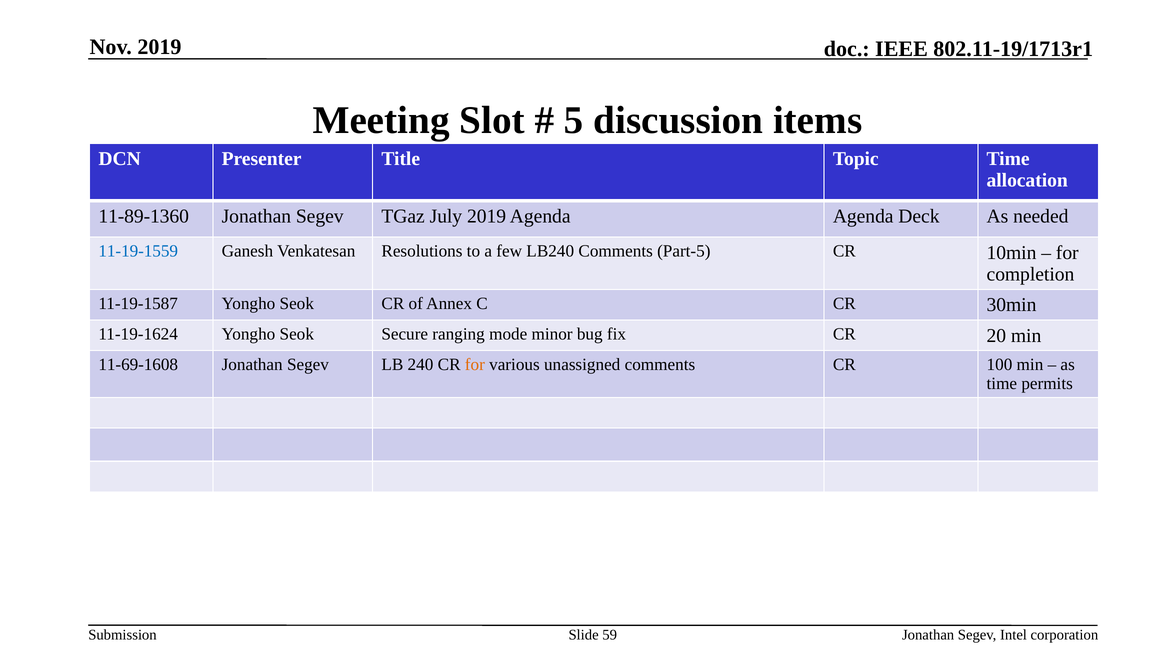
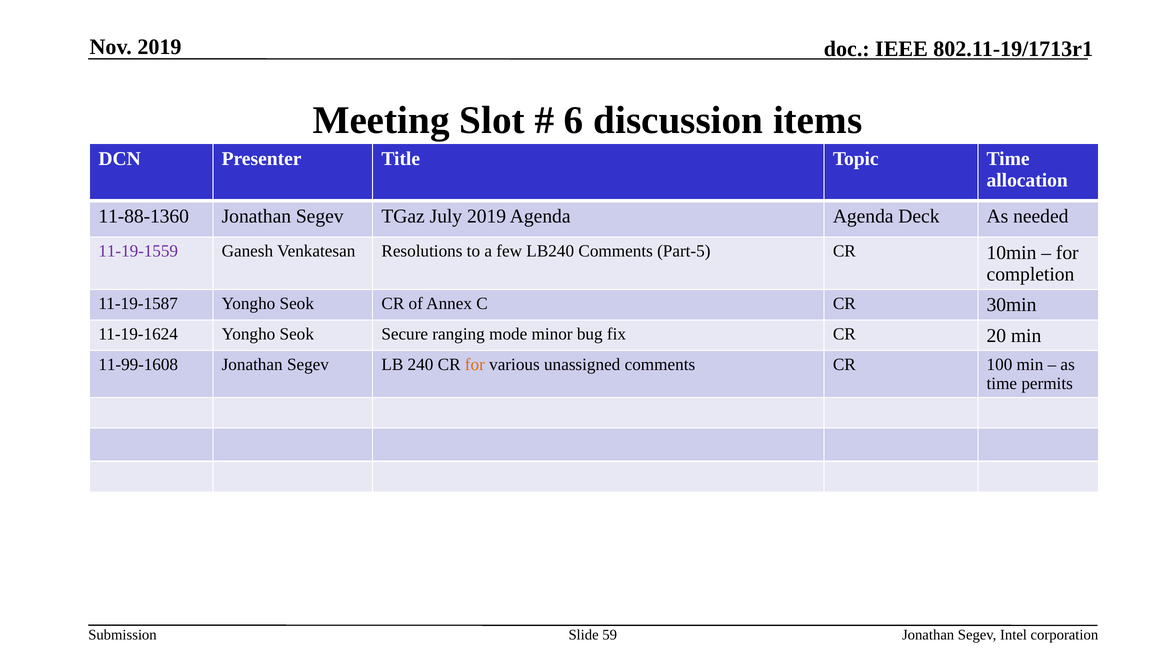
5: 5 -> 6 (574, 120)
11-89-1360: 11-89-1360 -> 11-88-1360 (144, 216)
11-19-1559 colour: blue -> purple (138, 251)
11-69-1608: 11-69-1608 -> 11-99-1608 (138, 364)
